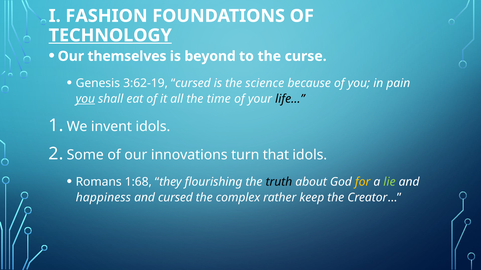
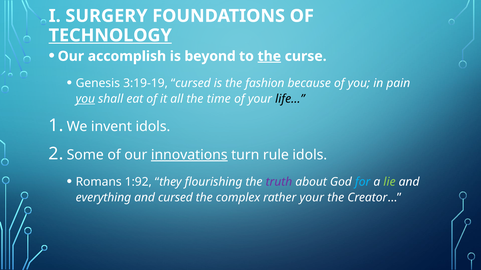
FASHION: FASHION -> SURGERY (106, 16)
themselves: themselves -> accomplish (127, 56)
the underline: none -> present (269, 56)
3:62-19: 3:62-19 -> 3:19-19 (146, 83)
science: science -> fashion (265, 83)
innovations underline: none -> present (189, 155)
that: that -> rule (276, 155)
1:68: 1:68 -> 1:92 (138, 182)
truth colour: black -> purple (279, 182)
for colour: yellow -> light blue (363, 182)
happiness: happiness -> everything (103, 198)
rather keep: keep -> your (312, 198)
